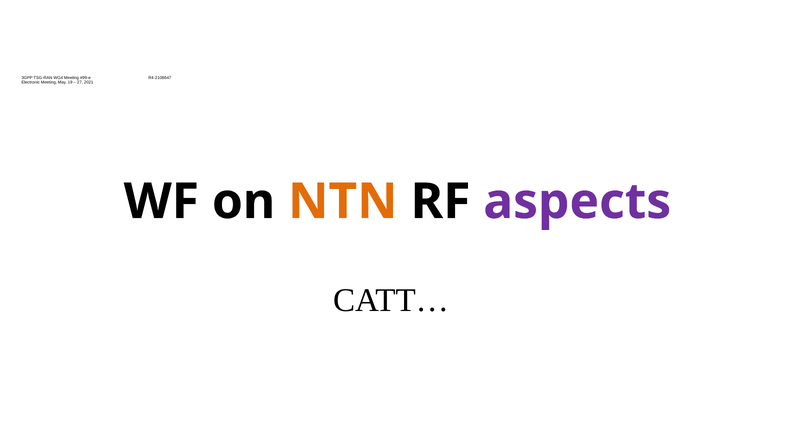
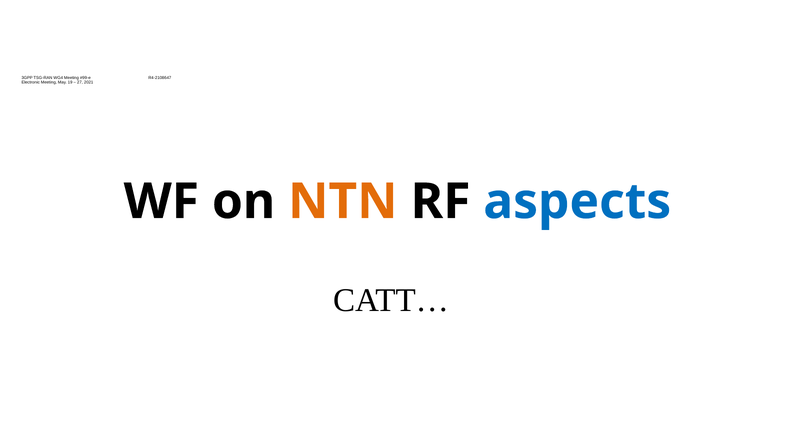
aspects colour: purple -> blue (577, 202)
